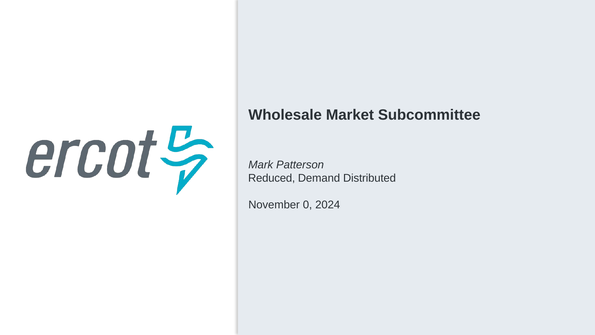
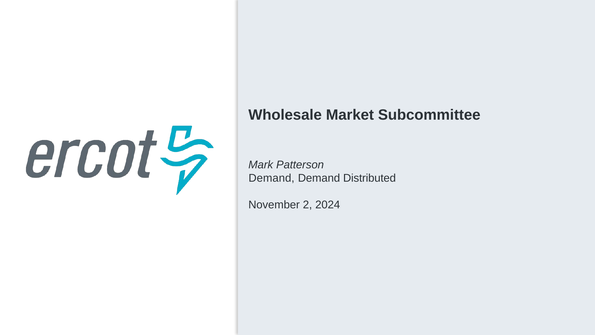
Reduced: Reduced -> Demand (272, 178)
0: 0 -> 2 (308, 205)
